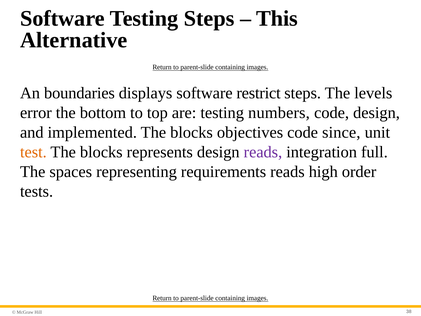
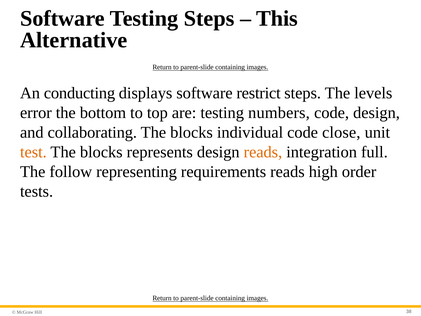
boundaries: boundaries -> conducting (79, 93)
implemented: implemented -> collaborating (92, 132)
objectives: objectives -> individual (250, 132)
since: since -> close (341, 132)
reads colour: purple -> orange (263, 152)
spaces: spaces -> follow (71, 172)
